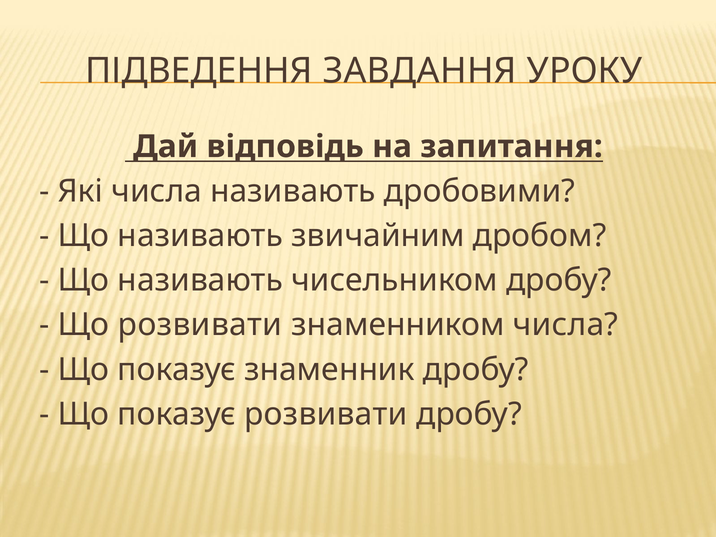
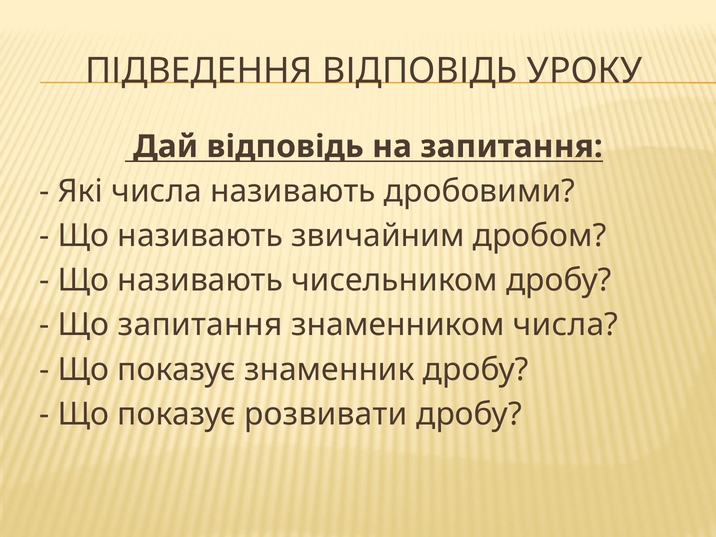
ПІДВЕДЕННЯ ЗАВДАННЯ: ЗАВДАННЯ -> ВІДПОВІДЬ (420, 71)
Що розвивати: розвивати -> запитання (200, 325)
